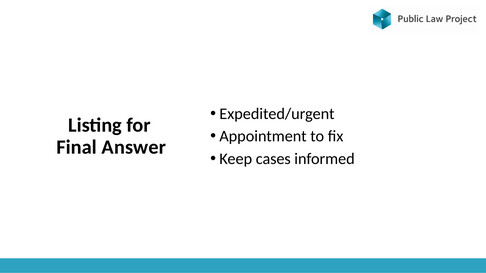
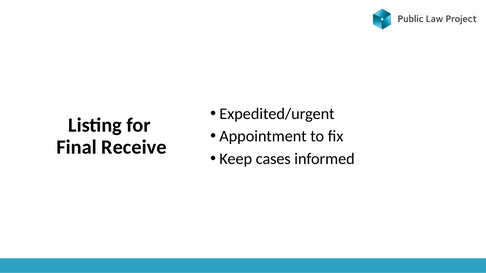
Answer: Answer -> Receive (134, 147)
